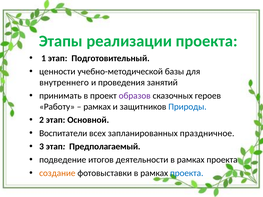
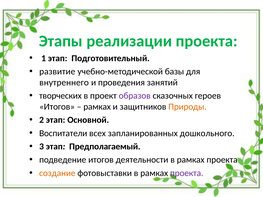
ценности: ценности -> развитие (57, 72)
принимать: принимать -> творческих (60, 96)
Работу: Работу -> Итогов (57, 107)
Природы colour: blue -> orange (187, 107)
праздничное: праздничное -> дошкольного (207, 133)
проекта colour: blue -> purple (187, 173)
